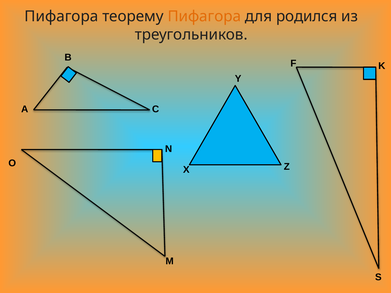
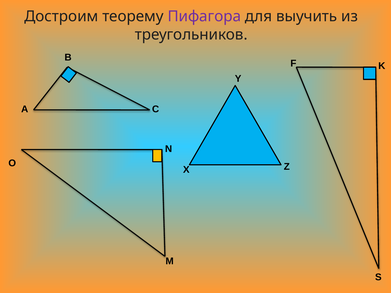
Пифагора: Пифагора -> Достроим (61, 16)
Пифагора colour: orange -> purple (204, 16)
родился: родился -> выучить (307, 16)
